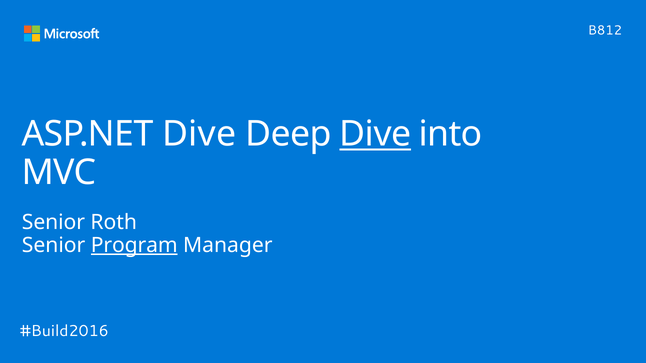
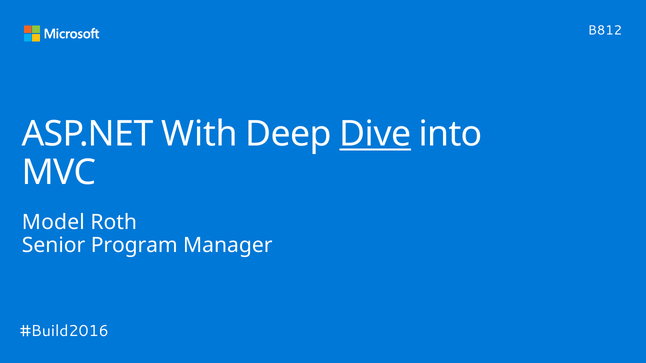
ASP.NET Dive: Dive -> With (200, 134)
Senior: Senior -> Model (53, 222)
Program underline: present -> none (134, 245)
